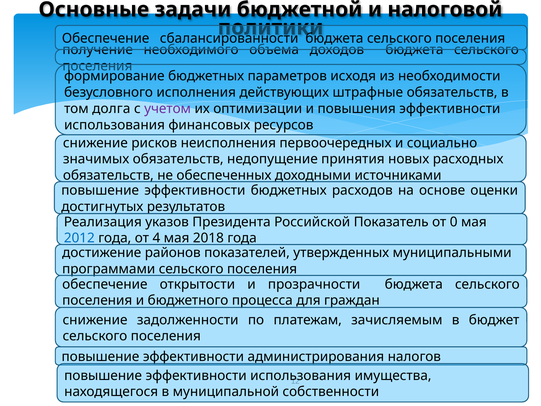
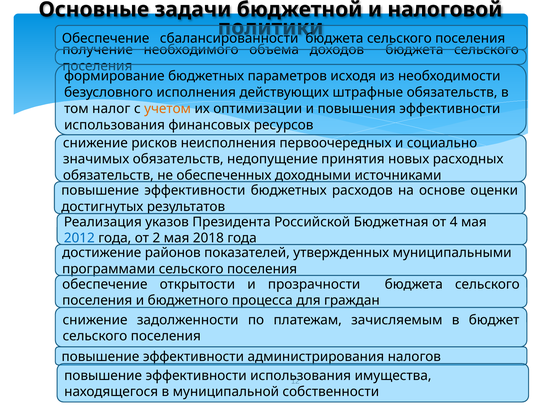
долга: долга -> налог (111, 109)
учетом colour: purple -> orange (168, 109)
Показатель: Показатель -> Бюджетная (391, 222)
0: 0 -> 4 (454, 222)
4: 4 -> 2 (156, 238)
